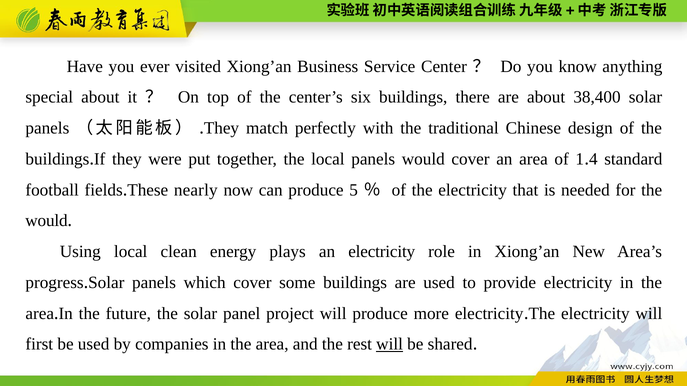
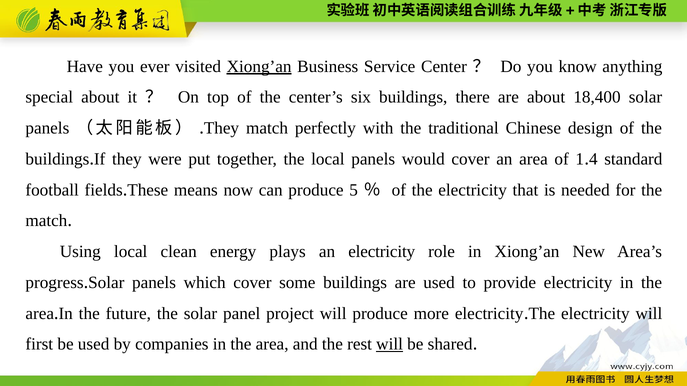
Xiong’an underline: none -> present (259, 66)
38,400: 38,400 -> 18,400 (597, 97)
nearly: nearly -> means (196, 190)
would: would -> match (46, 221)
